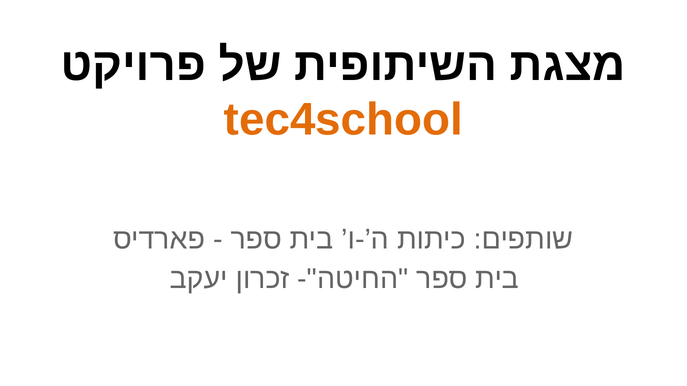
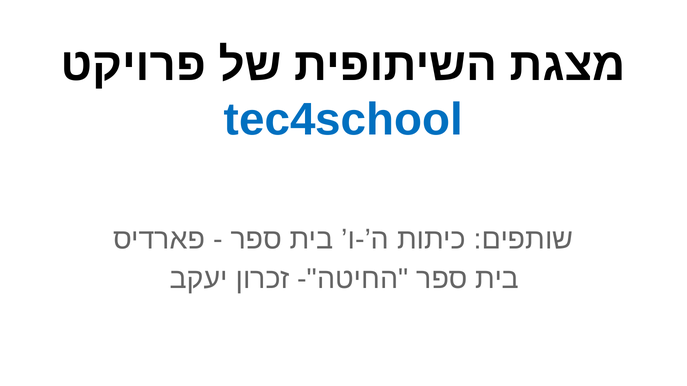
tec4school colour: orange -> blue (343, 120)
